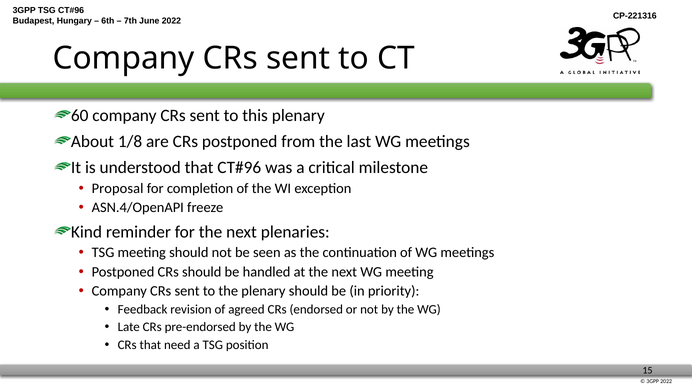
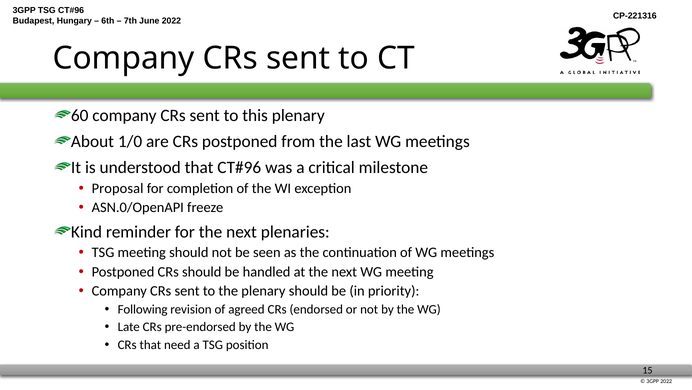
1/8: 1/8 -> 1/0 (130, 141)
ASN.4/OpenAPI: ASN.4/OpenAPI -> ASN.0/OpenAPI (138, 207)
Feedback: Feedback -> Following (143, 309)
